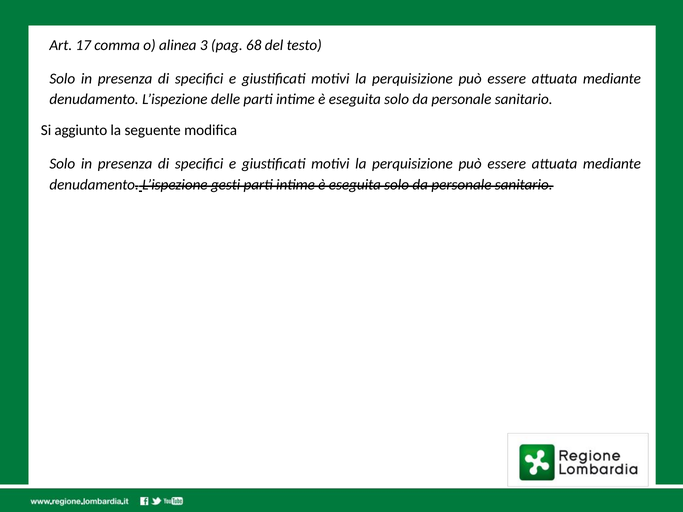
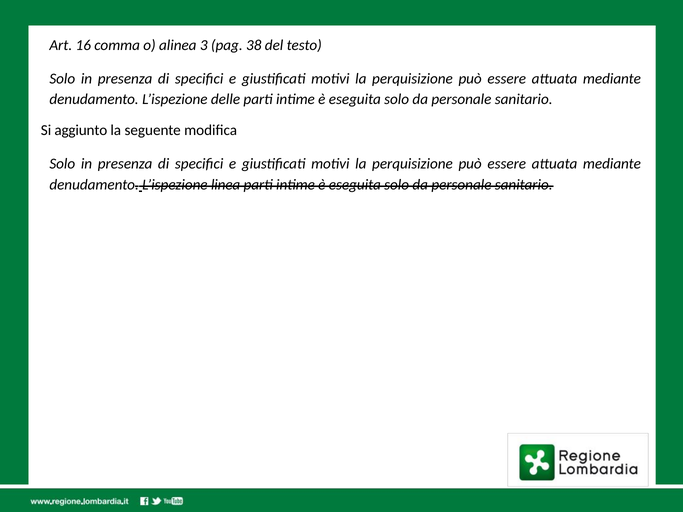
17: 17 -> 16 (83, 45)
68: 68 -> 38 (254, 45)
gesti: gesti -> linea (226, 185)
